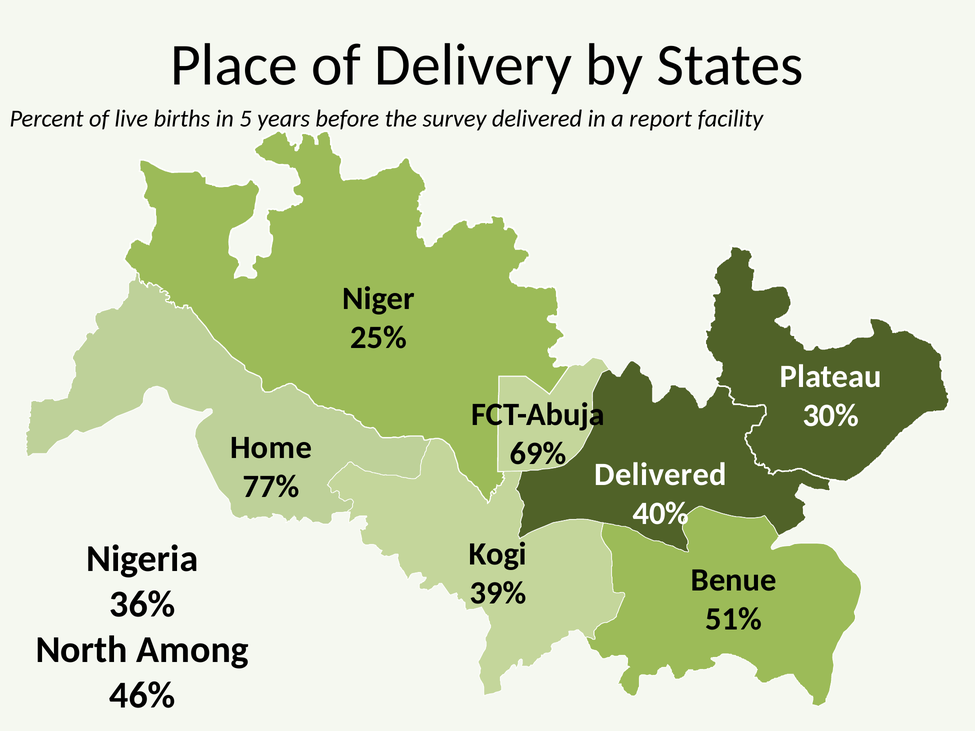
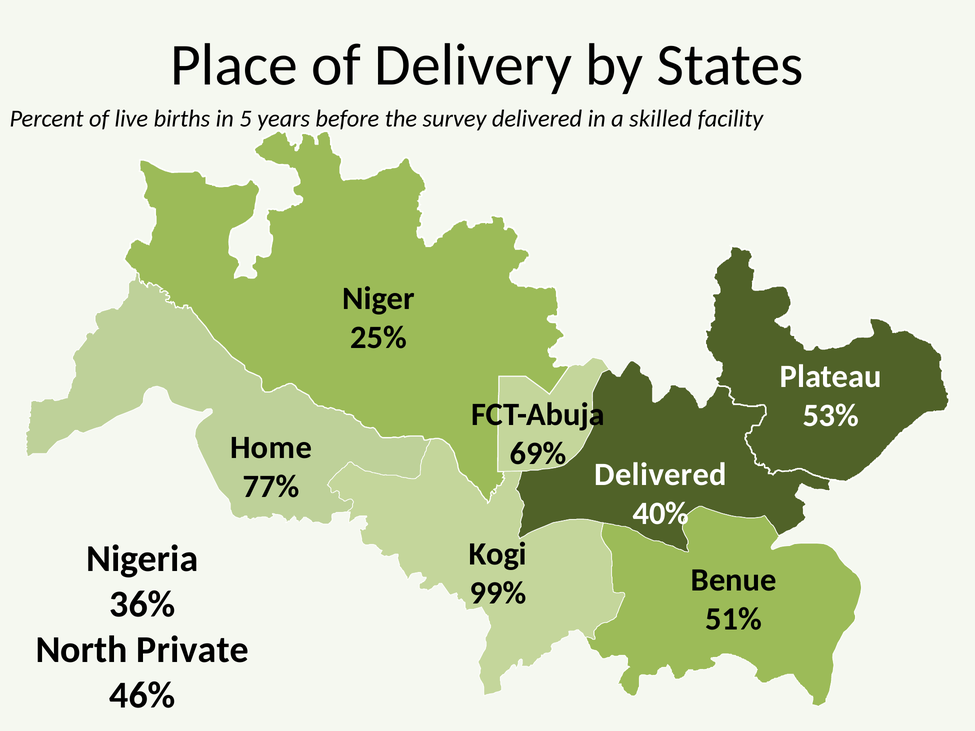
report: report -> skilled (661, 119)
30%: 30% -> 53% (831, 416)
39%: 39% -> 99% (498, 593)
Among: Among -> Private (193, 650)
